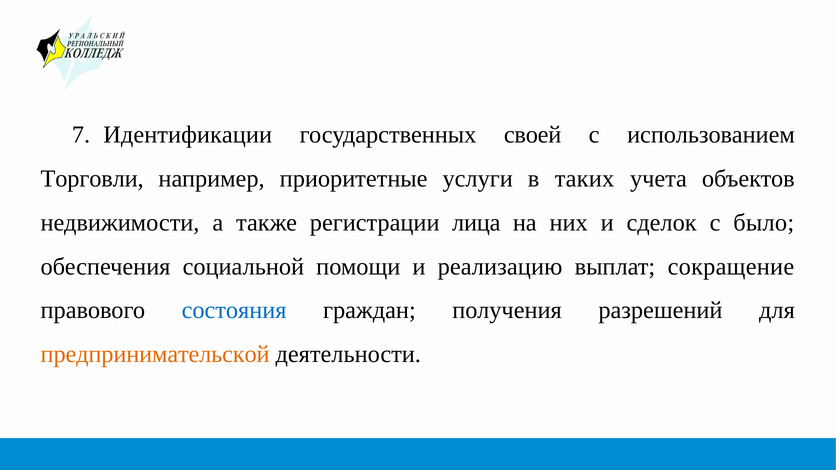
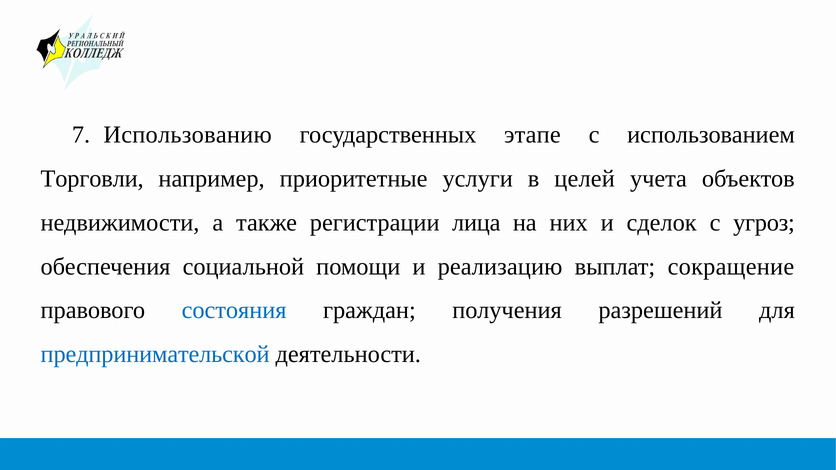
Идентификации: Идентификации -> Использованию (188, 135)
своей: своей -> этапе (532, 135)
таких: таких -> целей (585, 179)
было: было -> угроз (764, 223)
предпринимательской colour: orange -> blue (155, 354)
